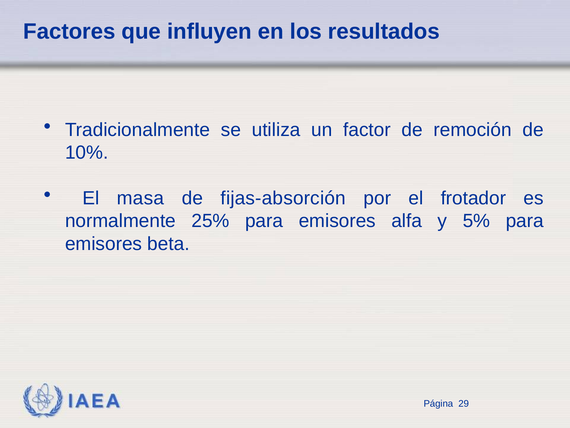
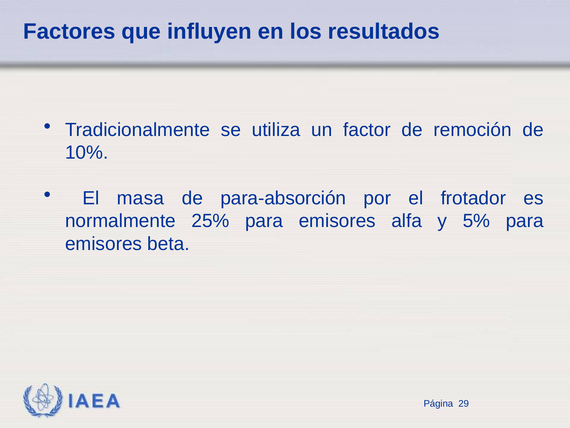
fijas-absorción: fijas-absorción -> para-absorción (283, 198)
